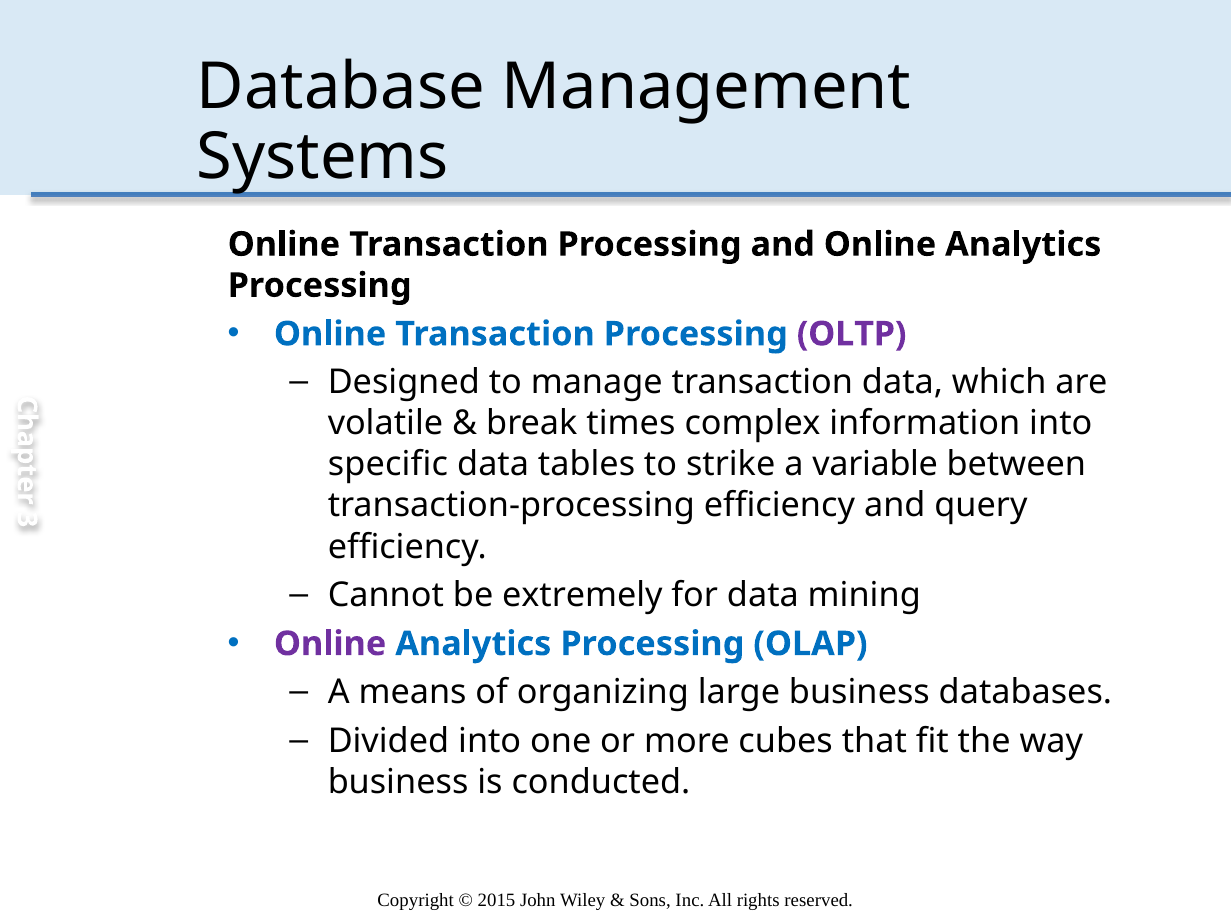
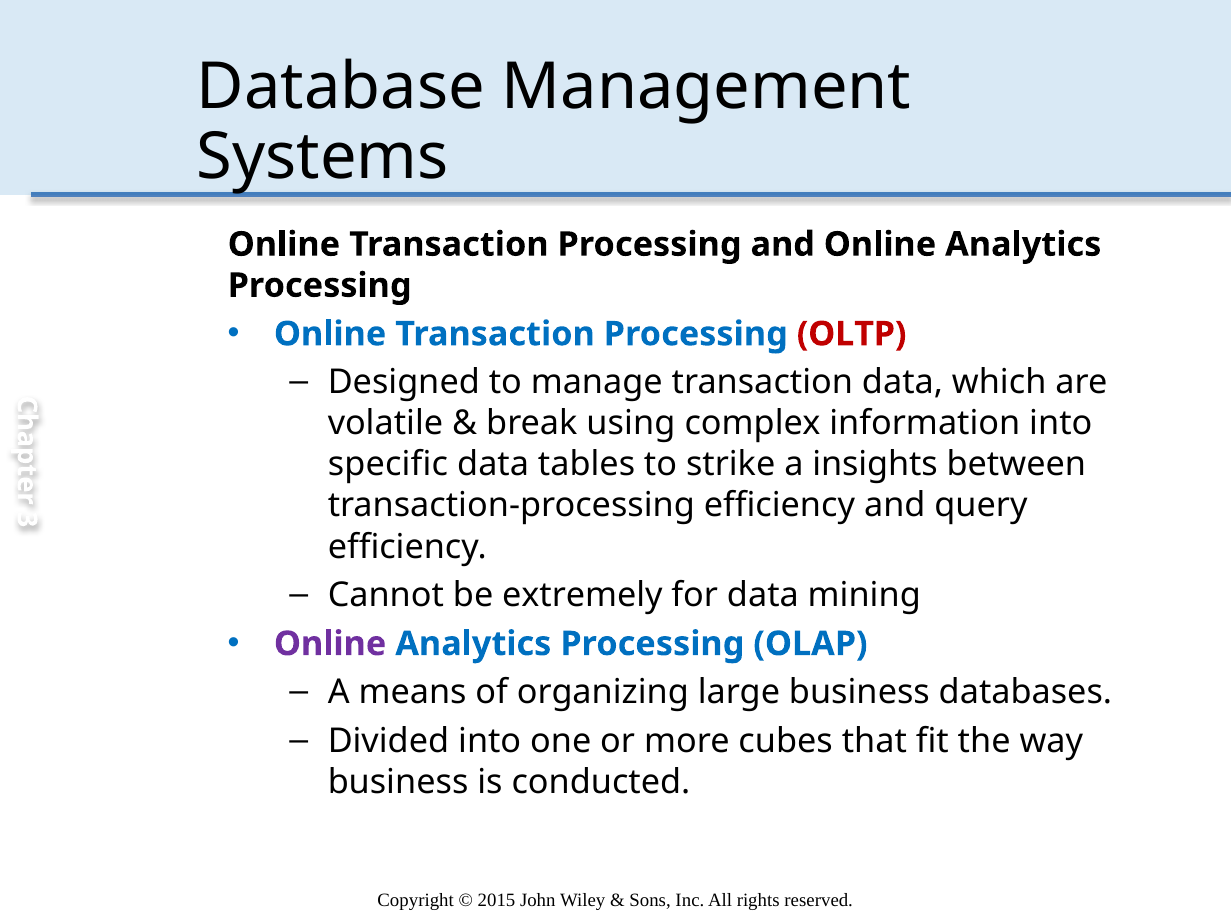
OLTP colour: purple -> red (852, 334)
times: times -> using (631, 424)
variable: variable -> insights (875, 465)
